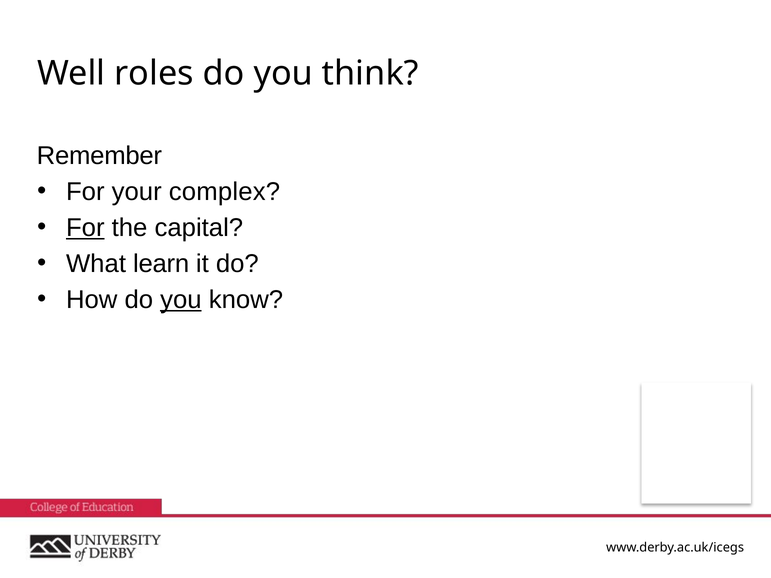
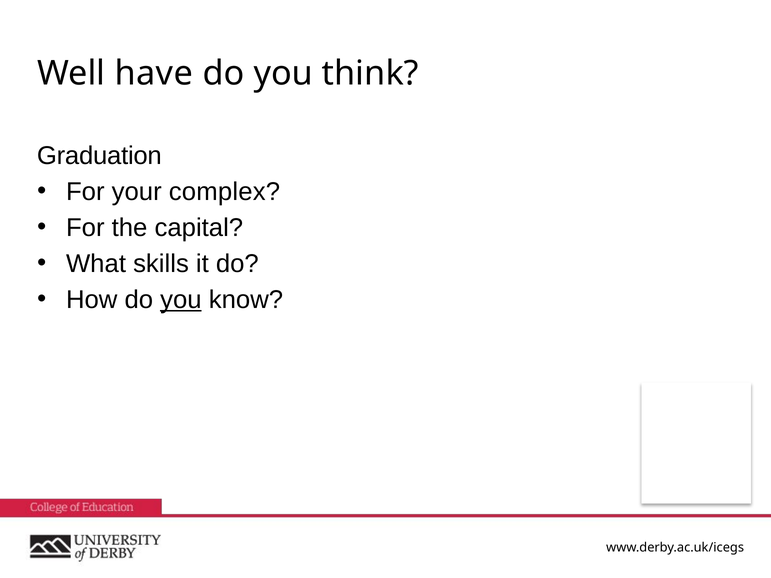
roles: roles -> have (154, 74)
Remember: Remember -> Graduation (99, 156)
For underline: present -> none (85, 228)
learn: learn -> skills (161, 264)
